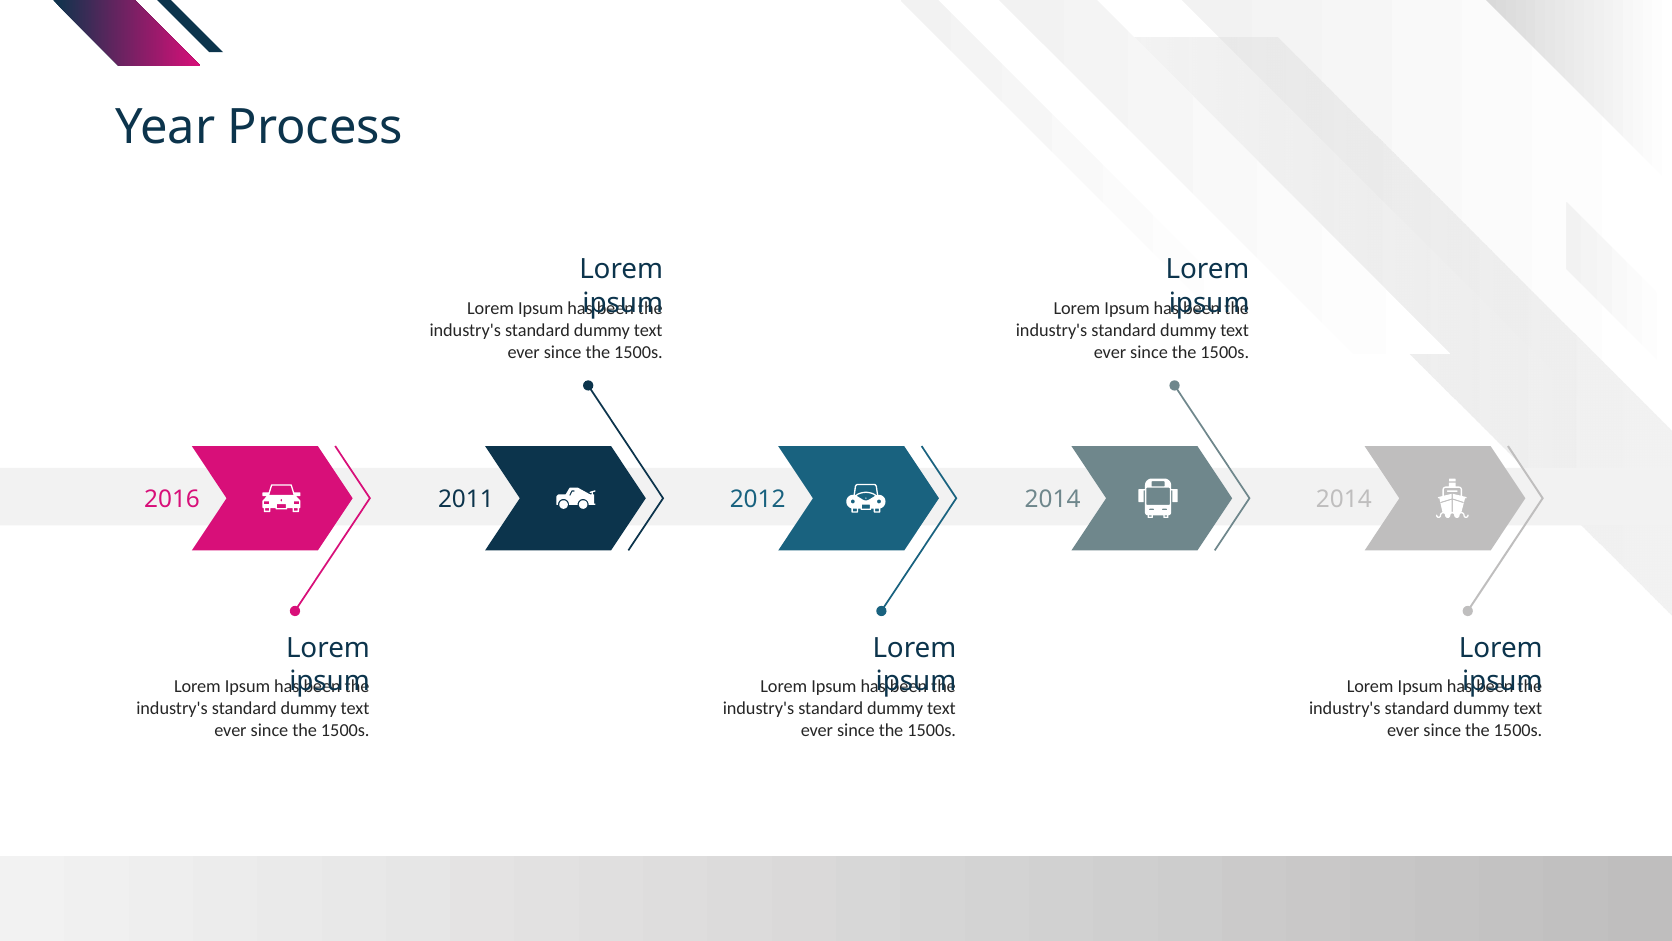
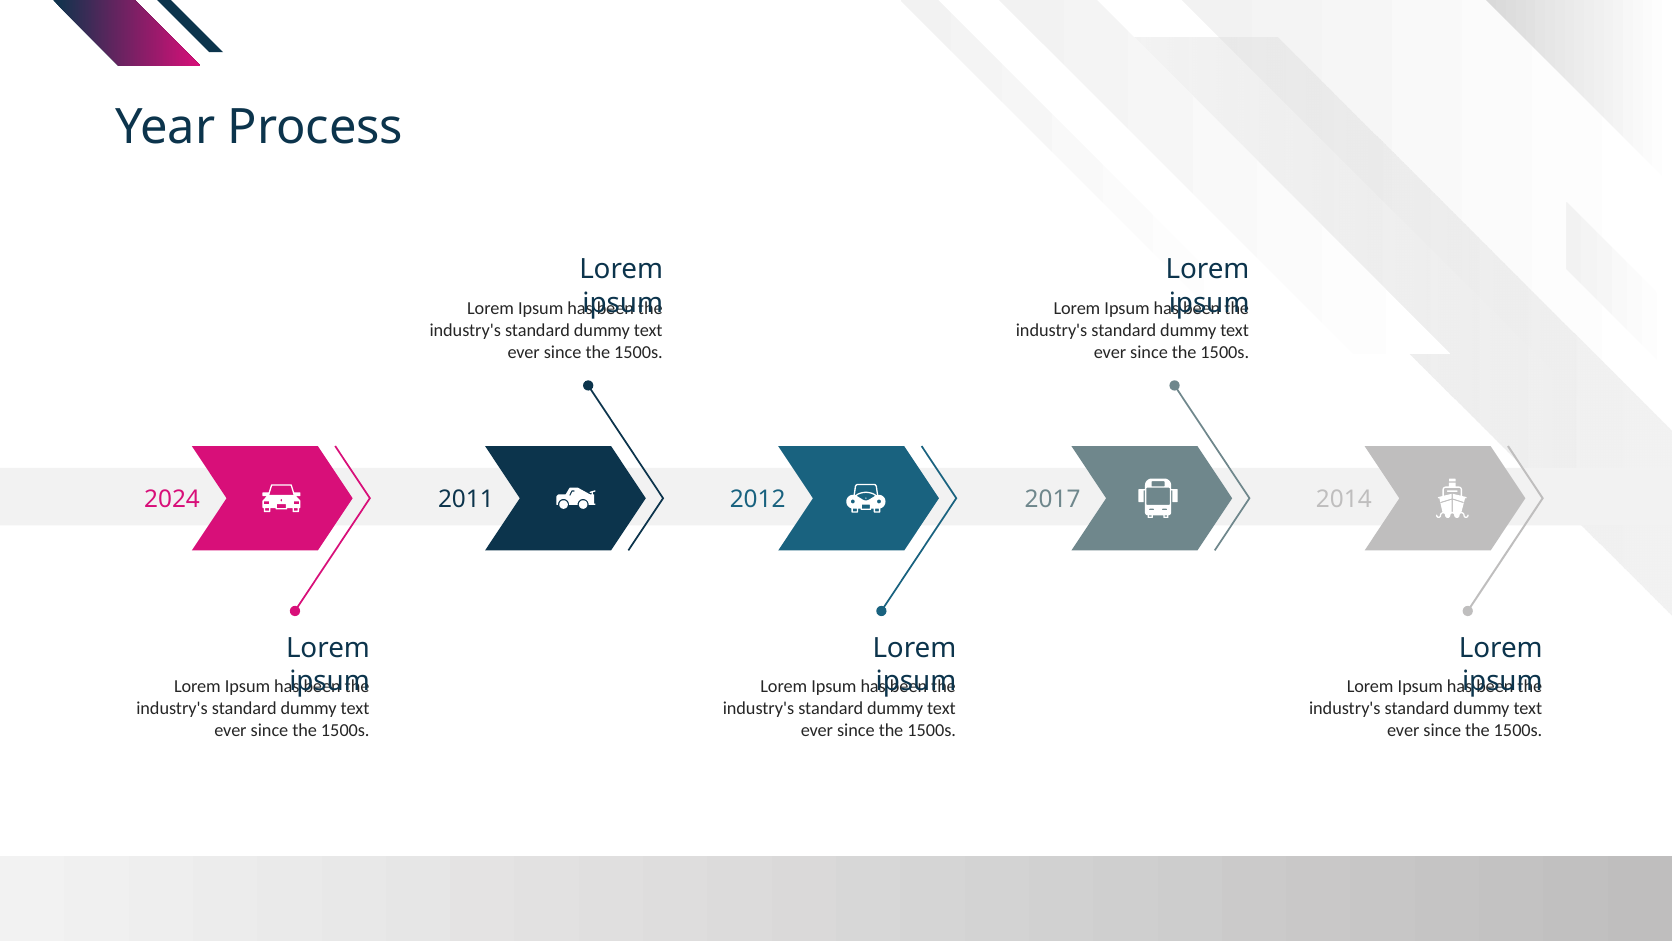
2016: 2016 -> 2024 (172, 499)
2012 2014: 2014 -> 2017 (1053, 499)
